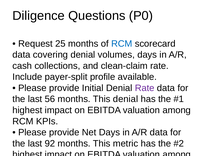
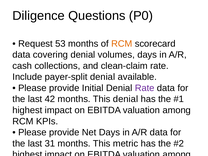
25: 25 -> 53 (60, 44)
RCM colour: blue -> orange (122, 44)
payer-split profile: profile -> denial (103, 77)
56: 56 -> 42 (50, 99)
92: 92 -> 31 (50, 143)
